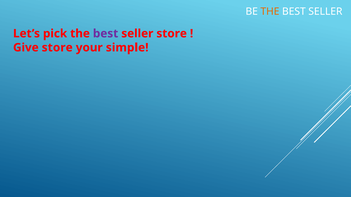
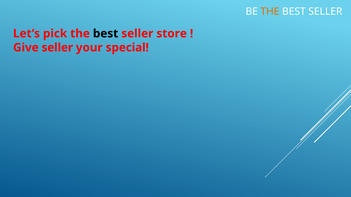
best colour: purple -> black (106, 34)
Give store: store -> seller (57, 48)
simple: simple -> special (127, 48)
